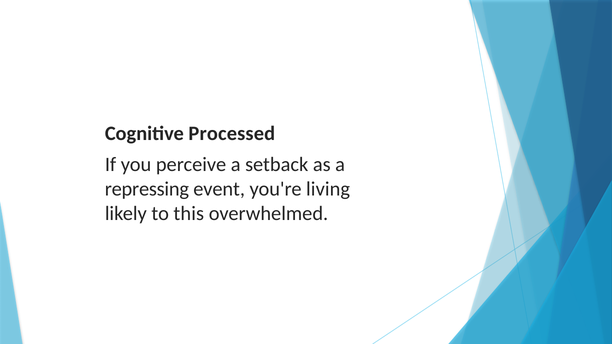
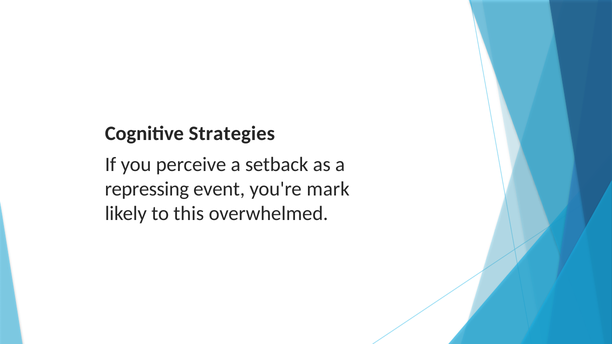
Processed: Processed -> Strategies (232, 134)
living: living -> mark (328, 189)
